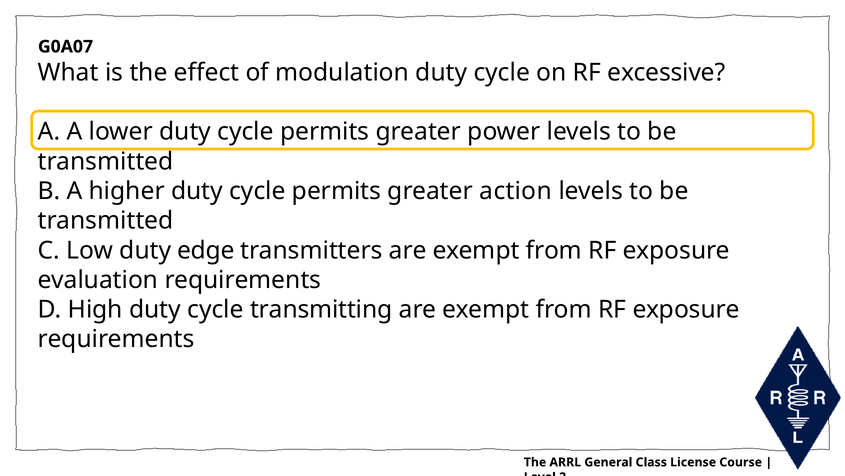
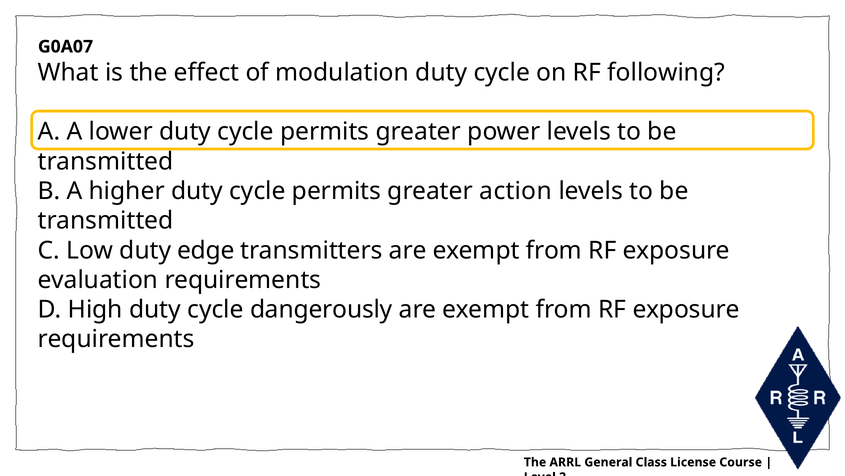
excessive: excessive -> following (666, 72)
transmitting: transmitting -> dangerously (321, 309)
